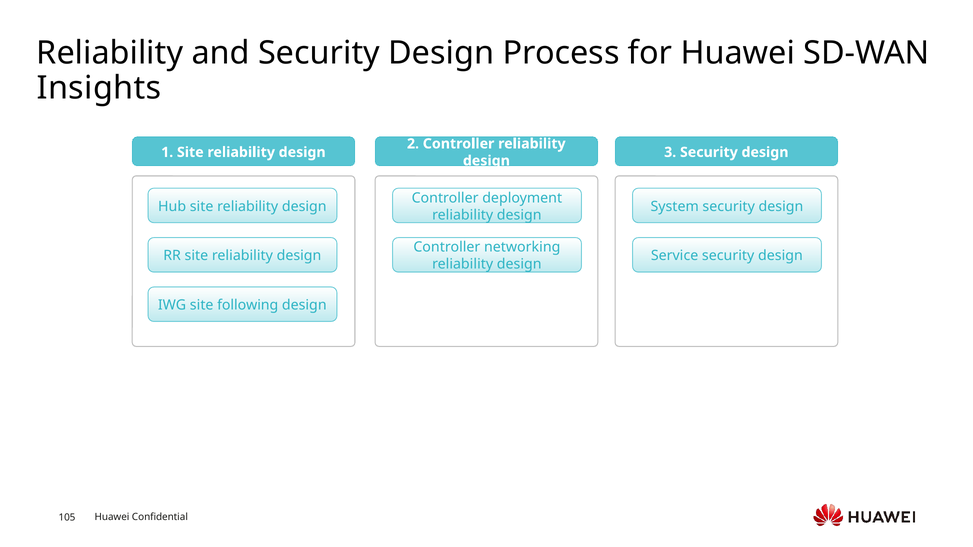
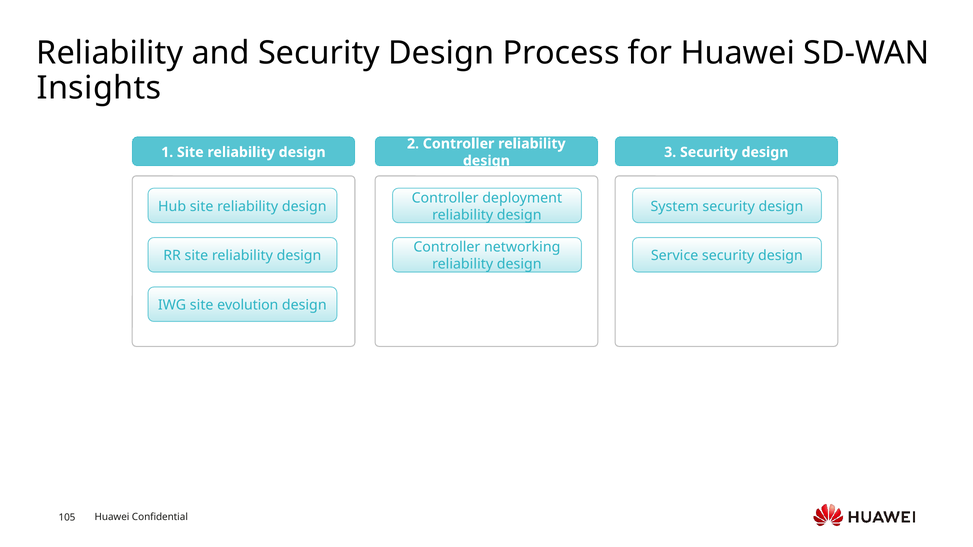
following: following -> evolution (248, 305)
